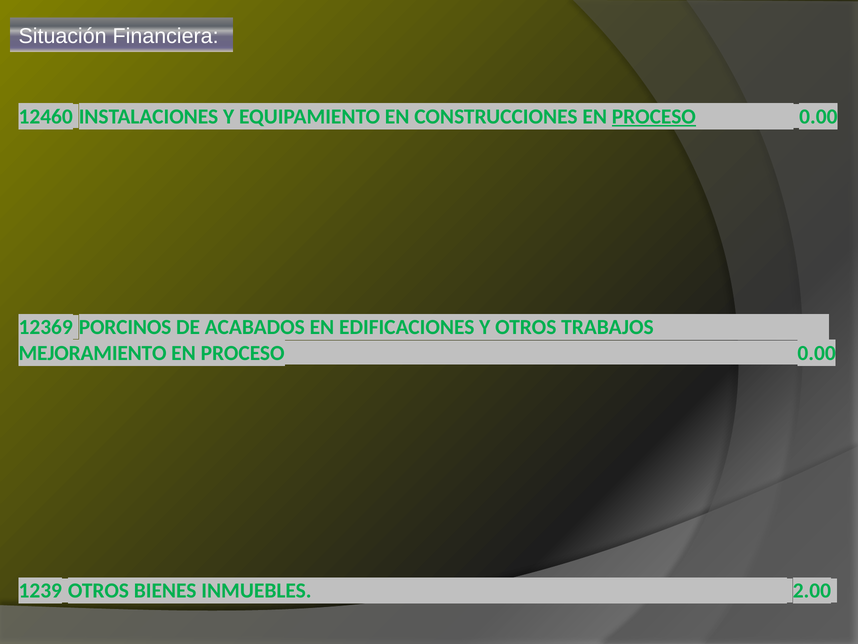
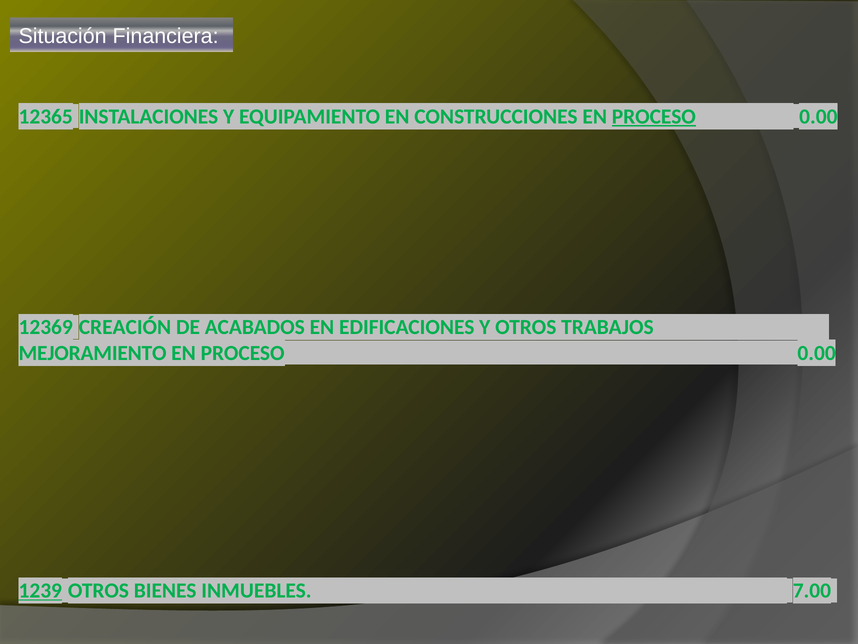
12460: 12460 -> 12365 (46, 116)
PORCINOS: PORCINOS -> CREACIÓN (125, 327)
1239 underline: none -> present (40, 590)
2.00: 2.00 -> 7.00 (812, 590)
